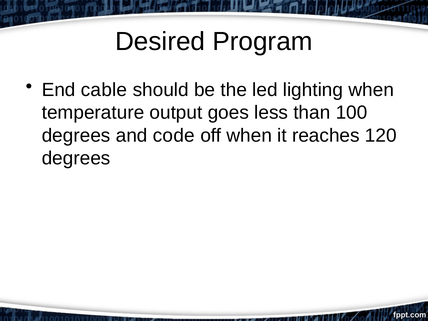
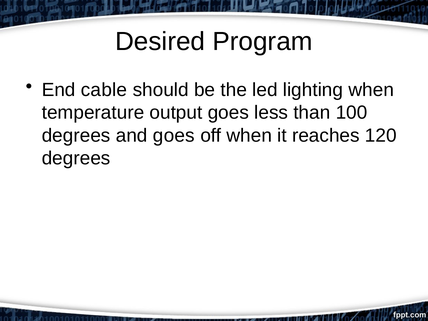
and code: code -> goes (174, 135)
